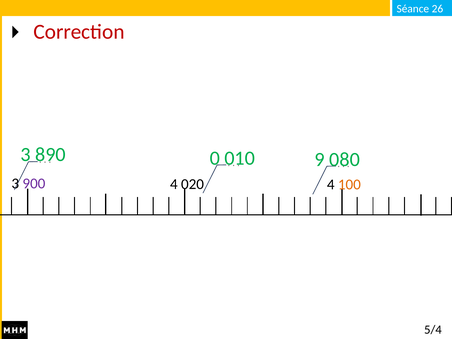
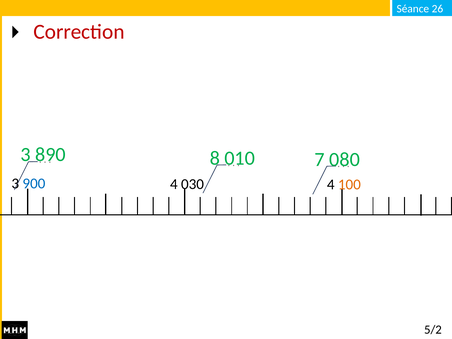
0: 0 -> 8 (215, 158)
9: 9 -> 7 (320, 159)
900 colour: purple -> blue (34, 184)
020: 020 -> 030 (193, 184)
5/4: 5/4 -> 5/2 (433, 330)
